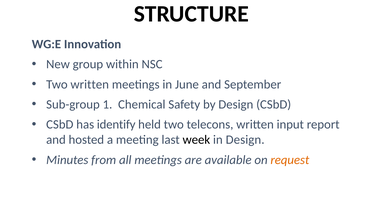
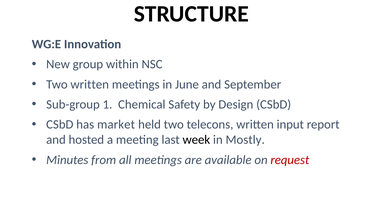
identify: identify -> market (116, 125)
in Design: Design -> Mostly (245, 140)
request colour: orange -> red (290, 160)
